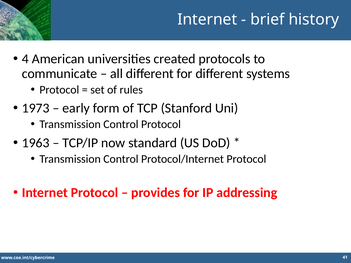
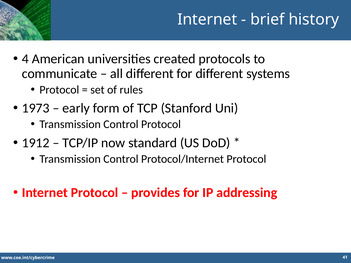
1963: 1963 -> 1912 (36, 143)
